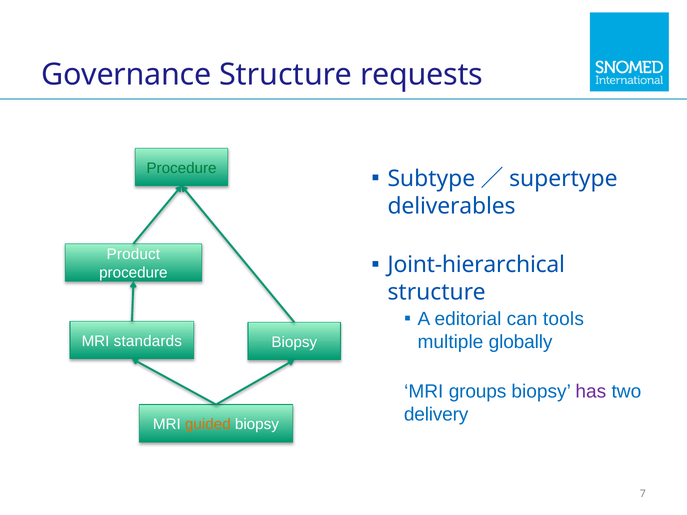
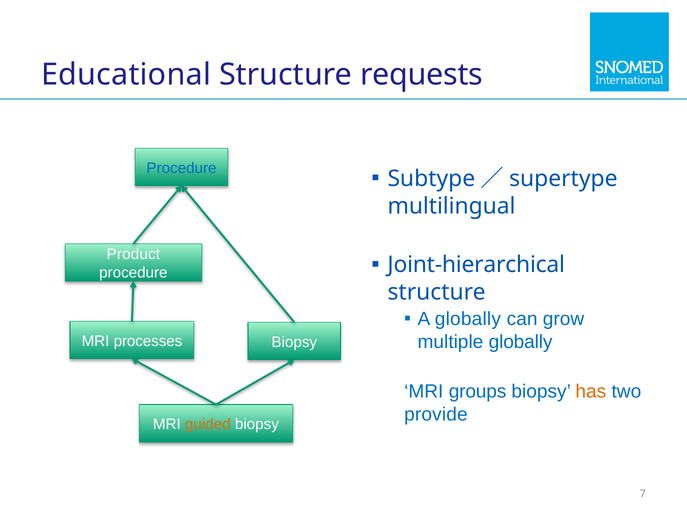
Governance: Governance -> Educational (126, 75)
Procedure colour: green -> blue (182, 168)
deliverables: deliverables -> multilingual (451, 206)
A editorial: editorial -> globally (468, 319)
tools: tools -> grow (564, 319)
standards: standards -> processes (148, 341)
has colour: purple -> orange (591, 392)
delivery: delivery -> provide (436, 415)
